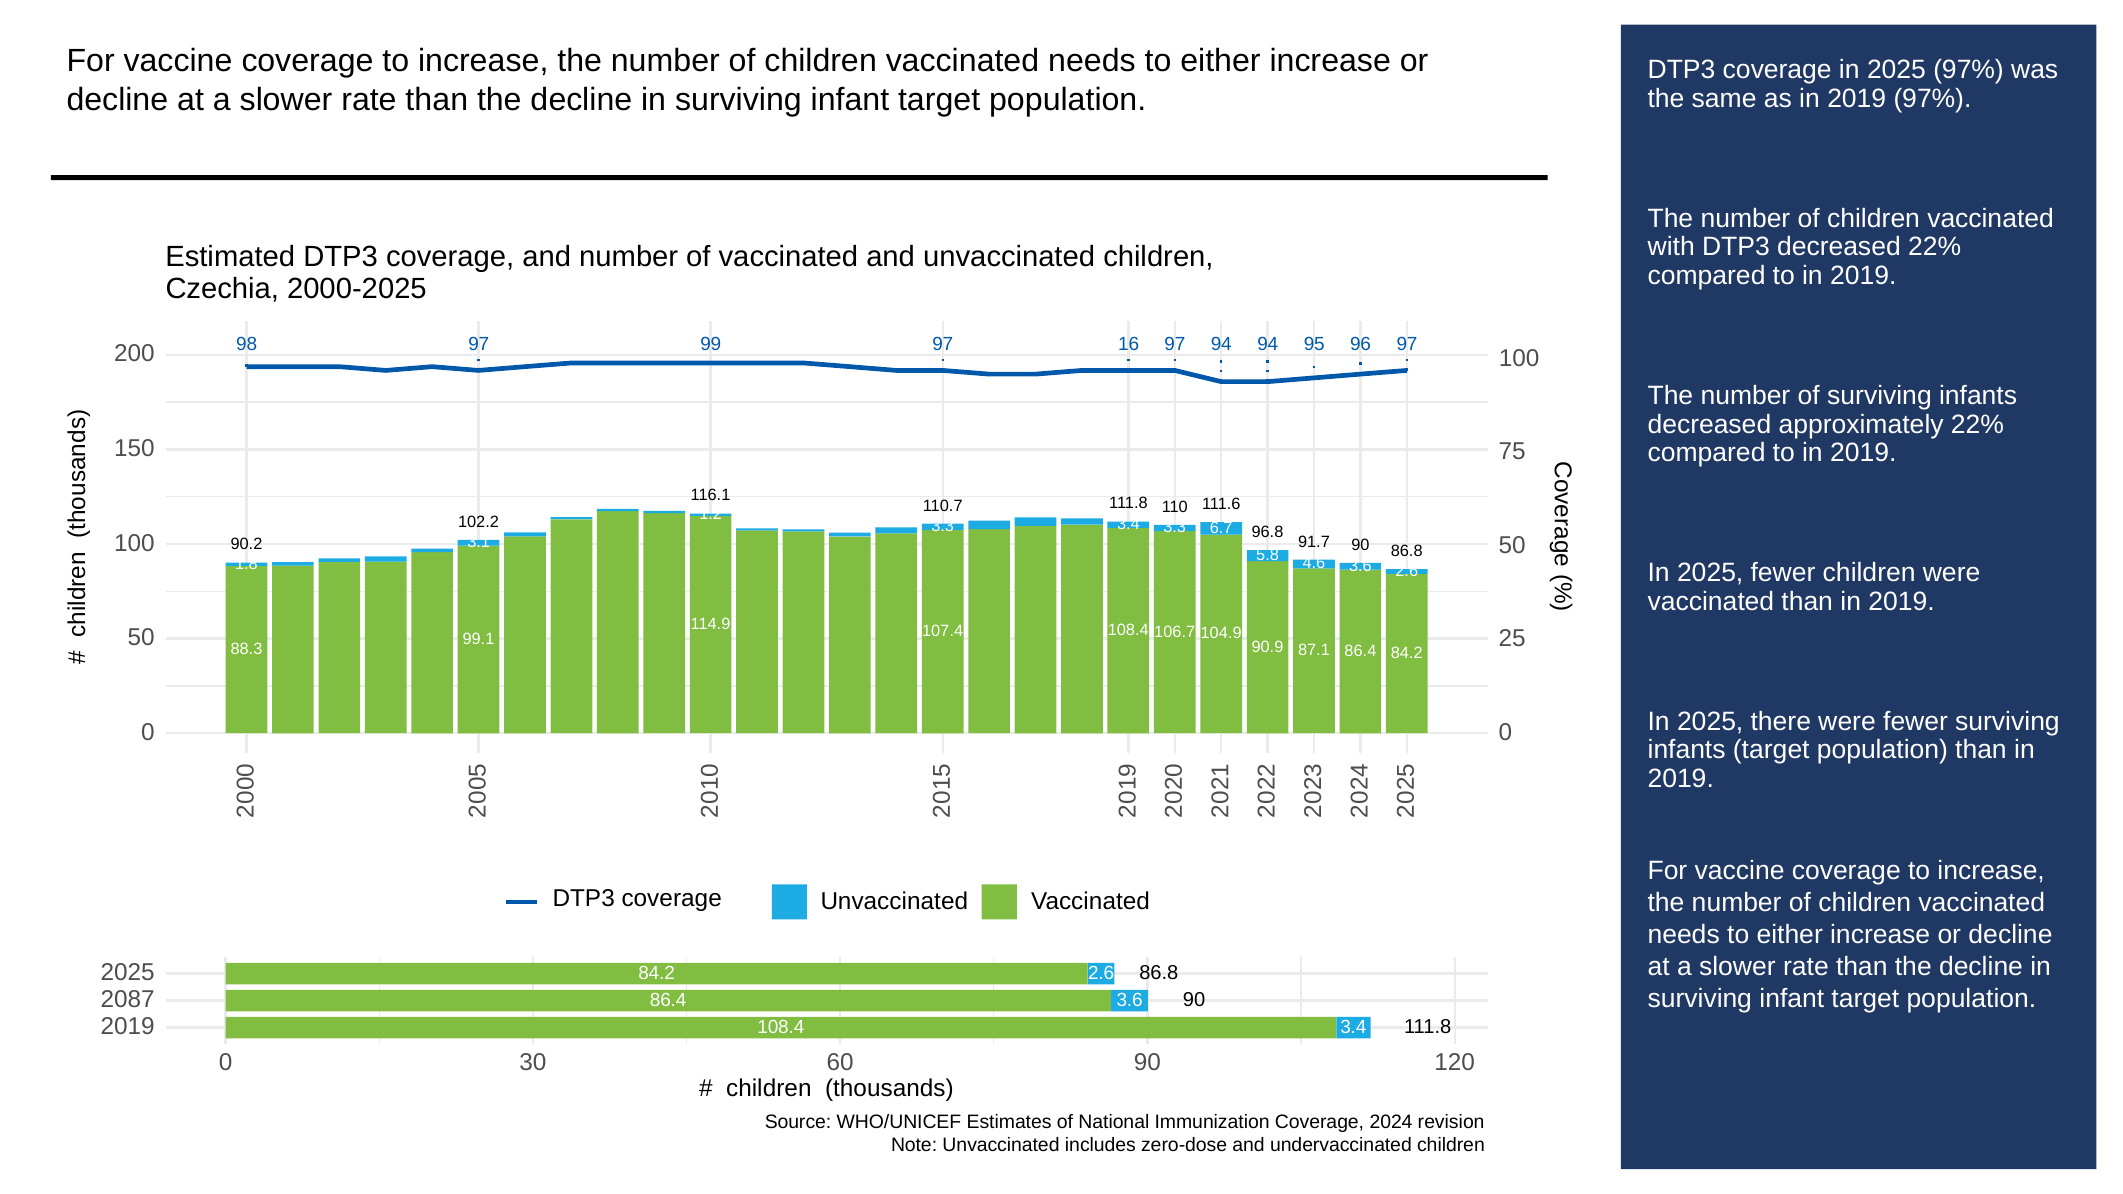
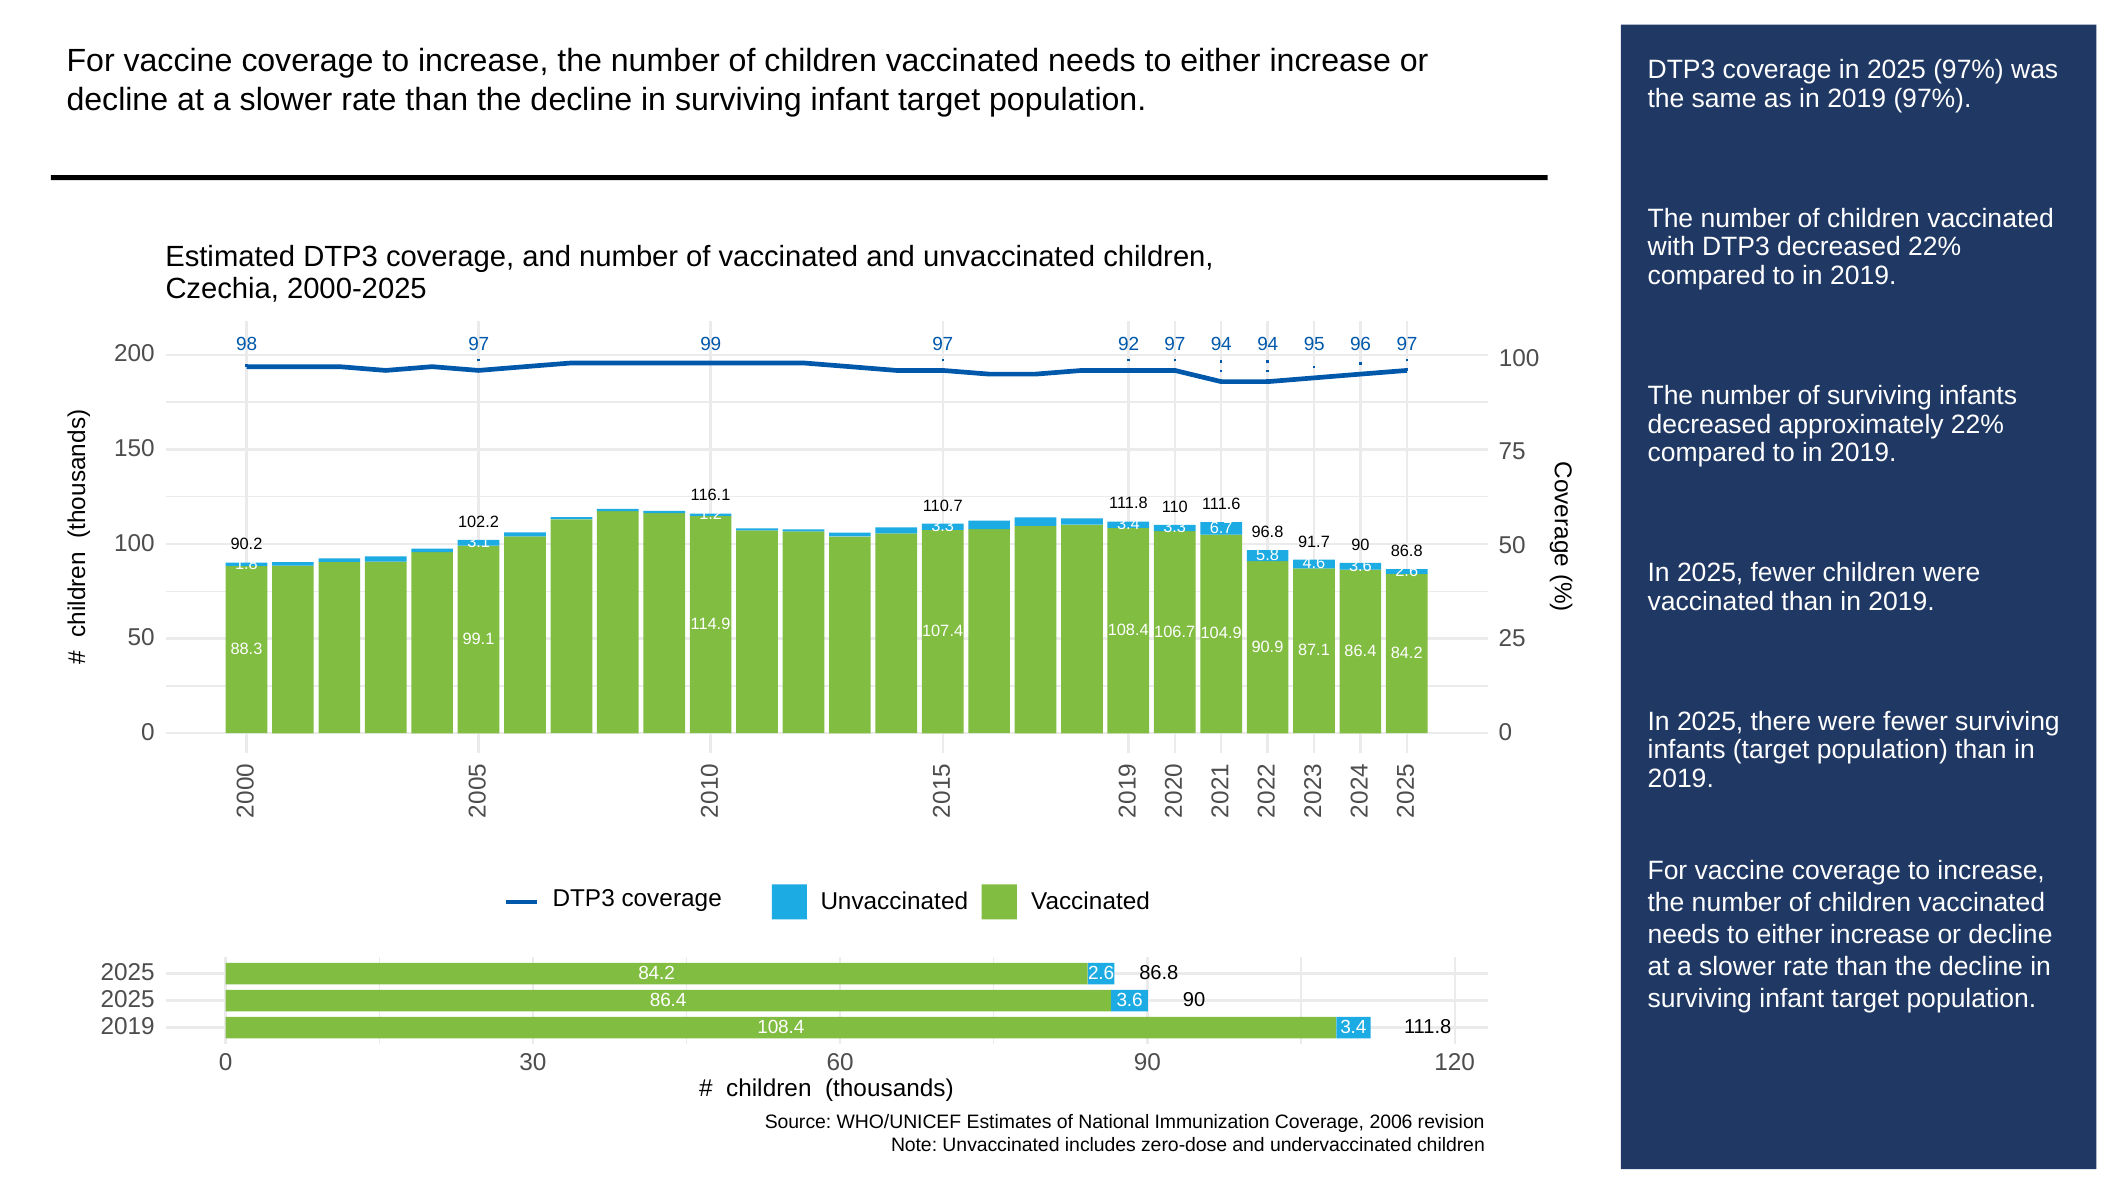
16: 16 -> 92 (1129, 344)
2087: 2087 -> 2025 (128, 1000)
2024: 2024 -> 2006 (1391, 1122)
